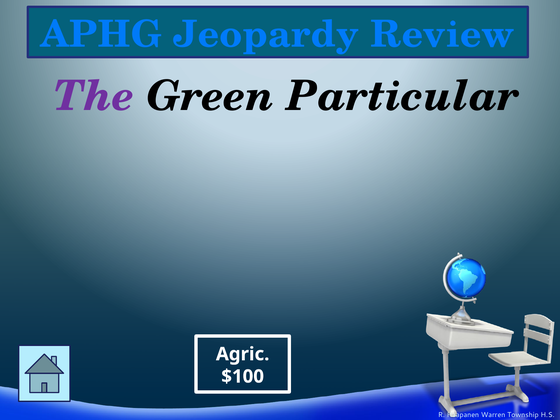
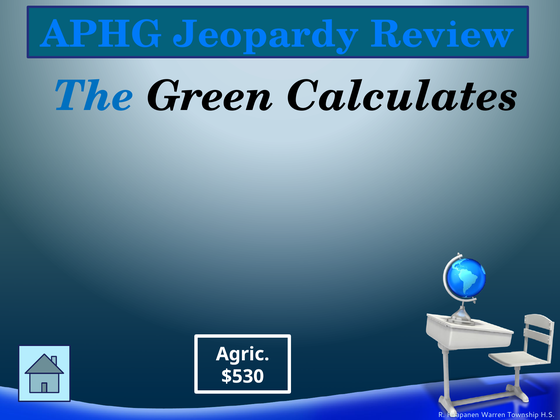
The colour: purple -> blue (94, 96)
Particular: Particular -> Calculates (403, 96)
$100: $100 -> $530 (243, 376)
